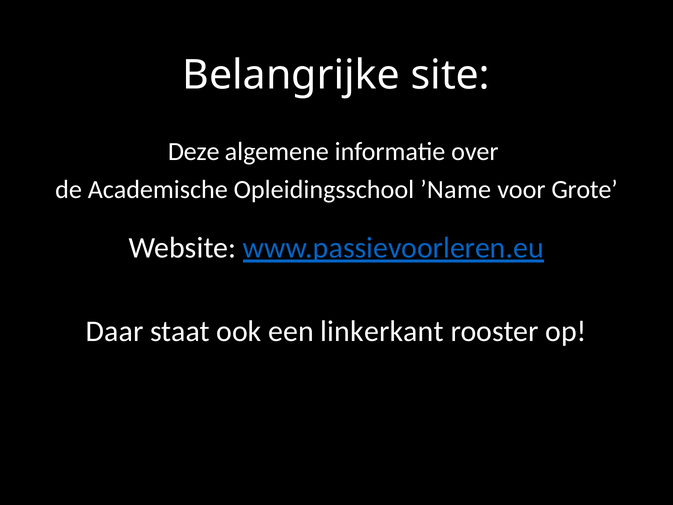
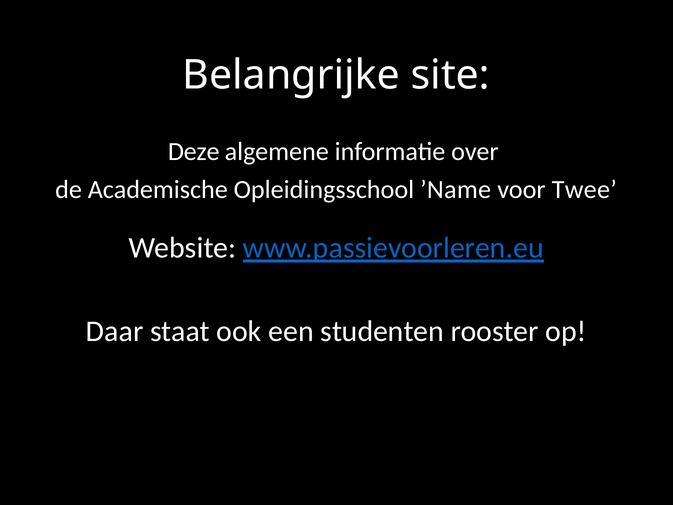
Grote: Grote -> Twee (584, 189)
linkerkant: linkerkant -> studenten (382, 331)
